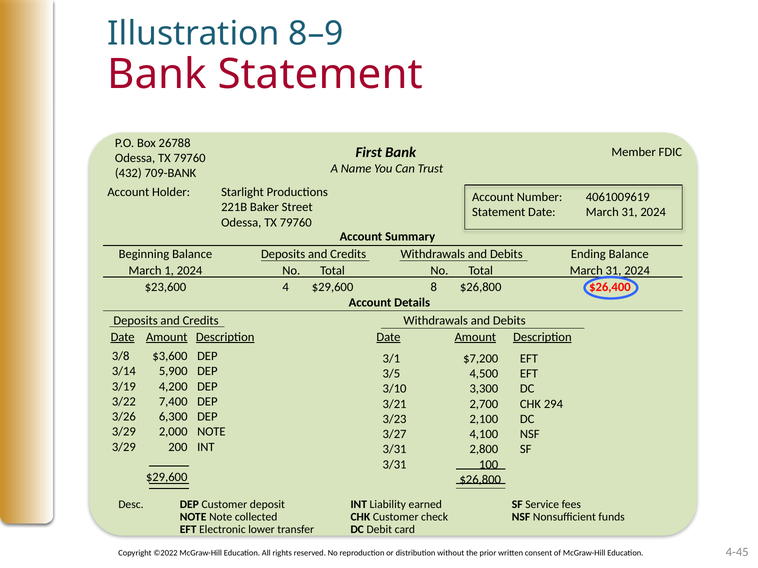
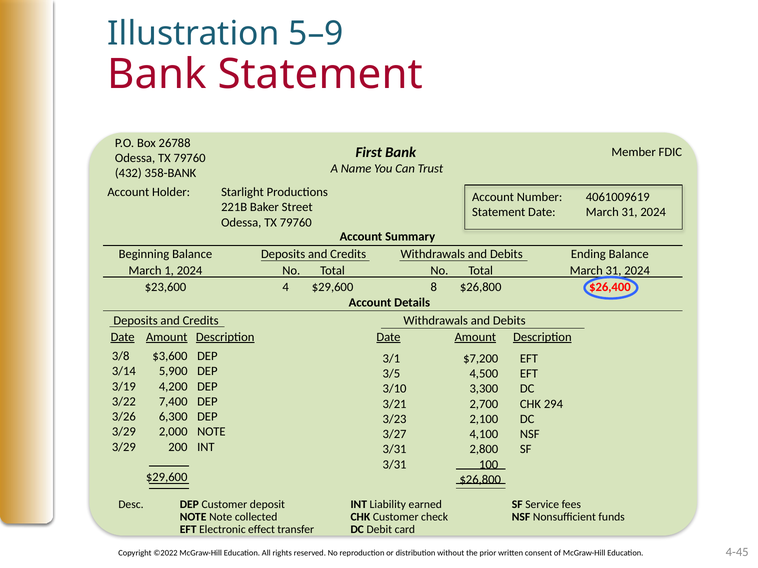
8–9: 8–9 -> 5–9 (316, 34)
709-BANK: 709-BANK -> 358-BANK (170, 173)
lower: lower -> effect (261, 530)
